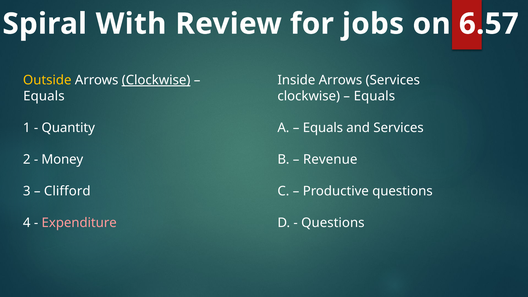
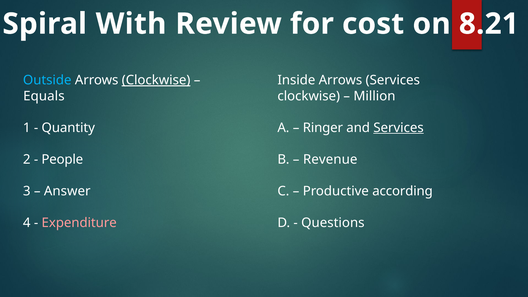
jobs: jobs -> cost (373, 24)
6.57: 6.57 -> 8.21 (489, 24)
Outside colour: yellow -> light blue (47, 80)
Equals: Equals -> Million (374, 96)
Equals: Equals -> Ringer (323, 128)
Services underline: none -> present (399, 128)
Money: Money -> People (62, 159)
Clifford: Clifford -> Answer (67, 191)
Productive questions: questions -> according (403, 191)
